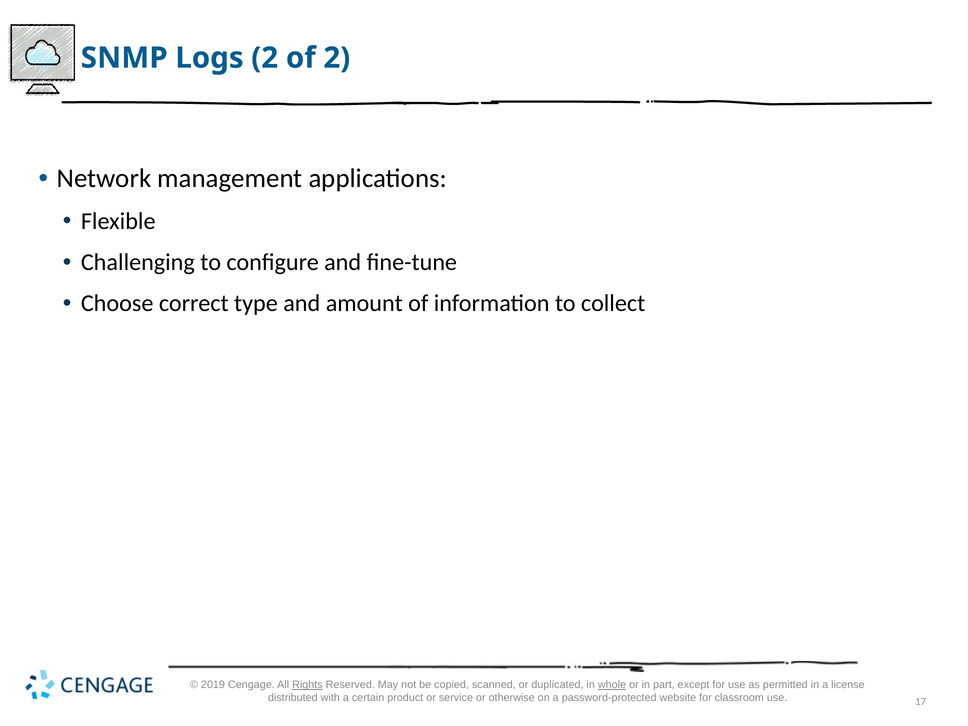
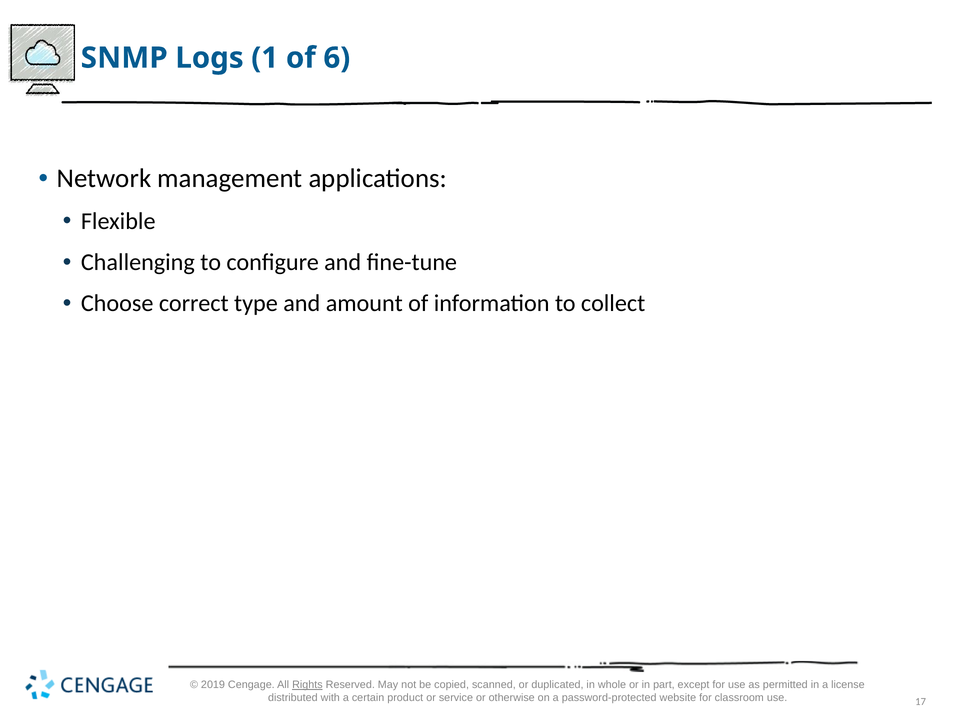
Logs 2: 2 -> 1 (265, 58)
of 2: 2 -> 6 (337, 58)
whole underline: present -> none (612, 685)
